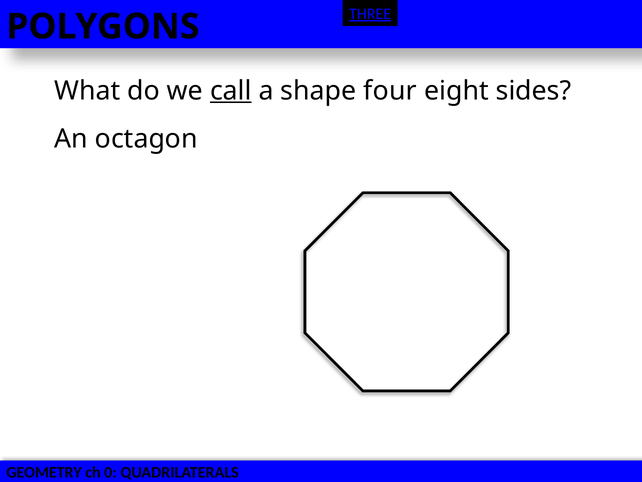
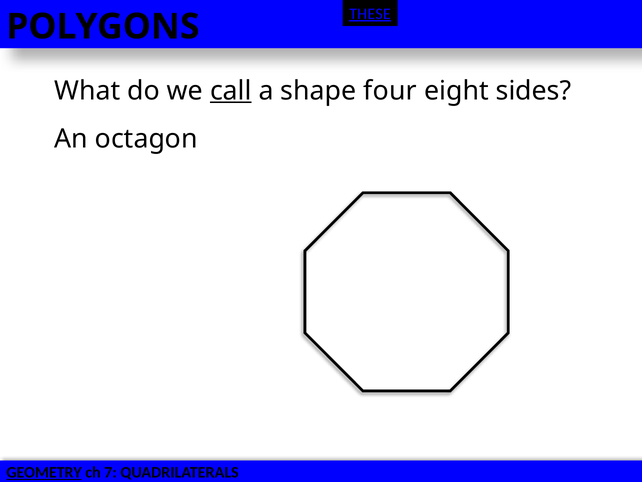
THREE: THREE -> THESE (370, 14)
GEOMETRY underline: none -> present (44, 472)
0: 0 -> 7 (110, 472)
